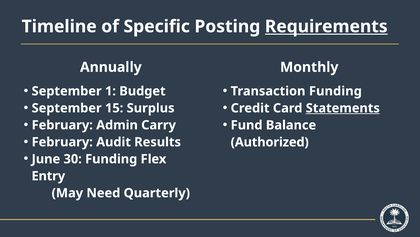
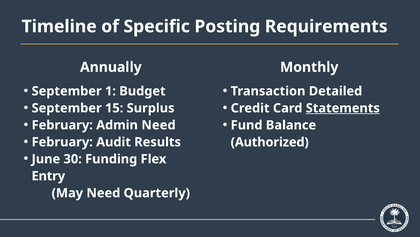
Requirements underline: present -> none (326, 26)
Transaction Funding: Funding -> Detailed (335, 91)
Admin Carry: Carry -> Need (159, 125)
